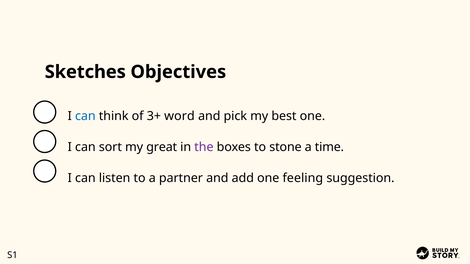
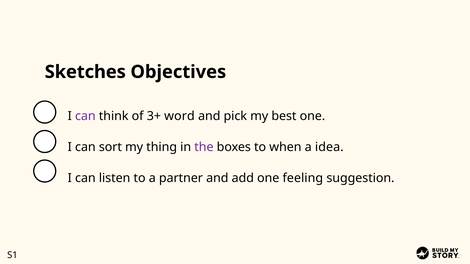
can colour: blue -> purple (85, 116)
great: great -> thing (162, 147)
stone: stone -> when (285, 147)
time: time -> idea (329, 147)
